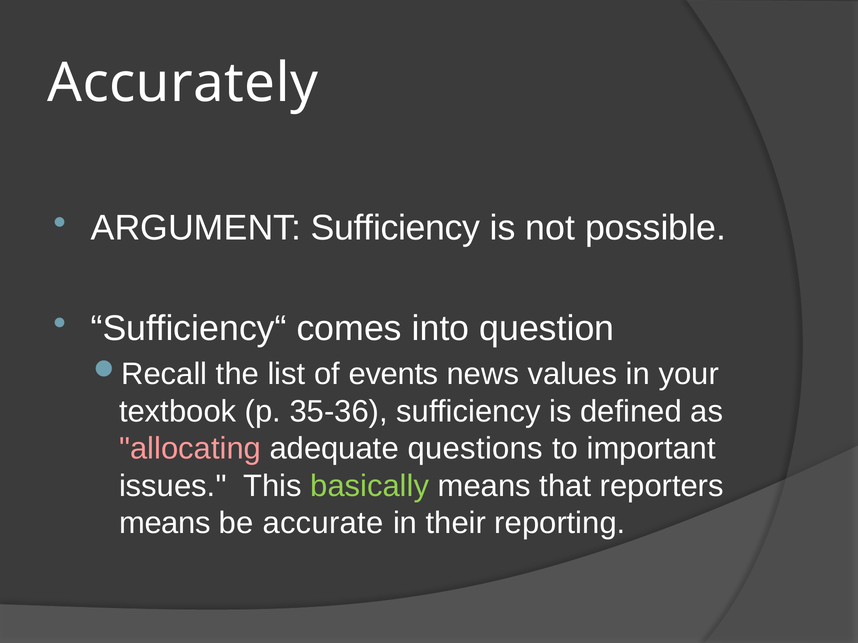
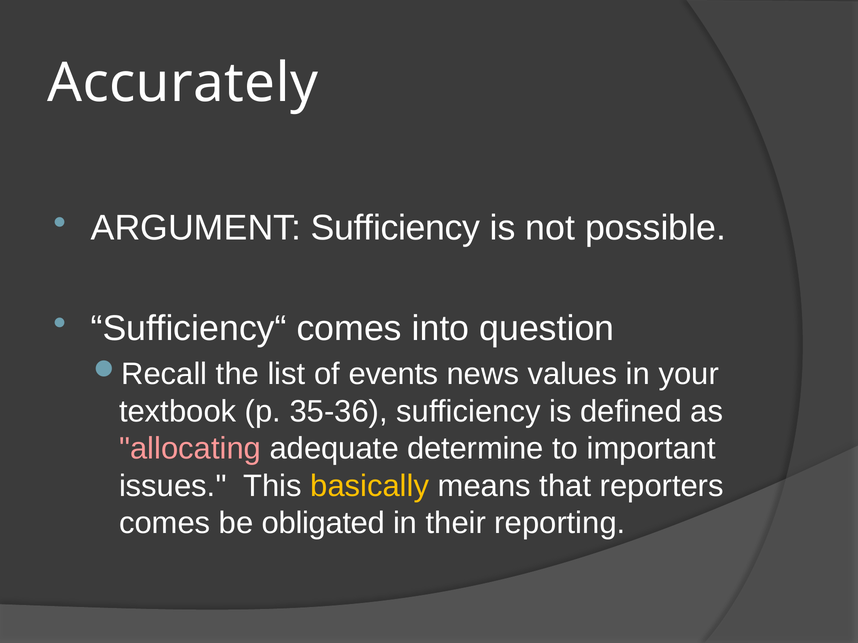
questions: questions -> determine (476, 449)
basically colour: light green -> yellow (370, 486)
means: means -> comes (165, 523)
accurate: accurate -> obligated (323, 523)
